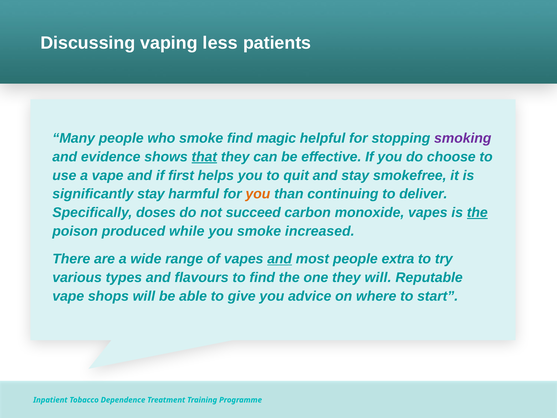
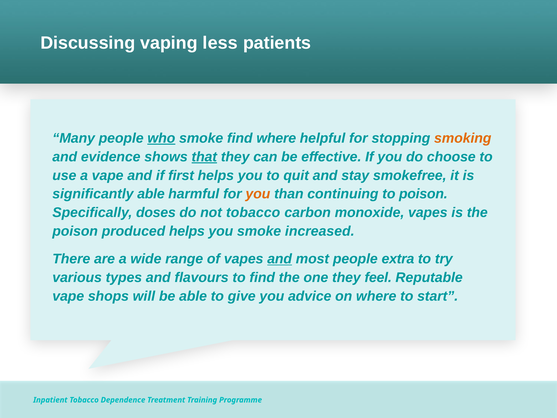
who underline: none -> present (161, 138)
find magic: magic -> where (276, 138)
smoking colour: purple -> orange (463, 138)
significantly stay: stay -> able (151, 194)
to deliver: deliver -> poison (423, 194)
not succeed: succeed -> tobacco (253, 212)
the underline: present -> none (477, 212)
produced while: while -> helps (187, 231)
they will: will -> feel (378, 277)
